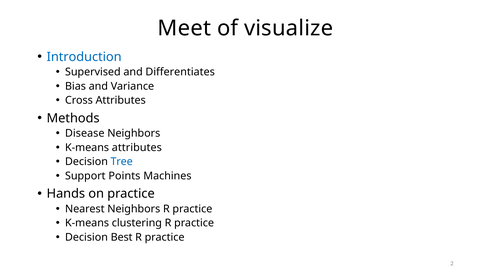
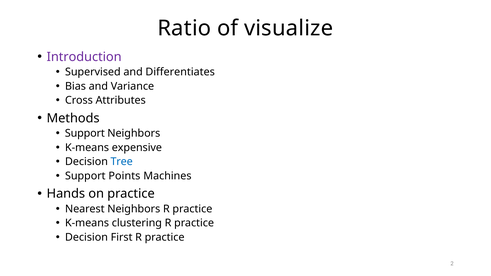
Meet: Meet -> Ratio (184, 28)
Introduction colour: blue -> purple (84, 57)
Disease: Disease -> Support (85, 134)
K-means attributes: attributes -> expensive (137, 148)
Best: Best -> First (122, 237)
